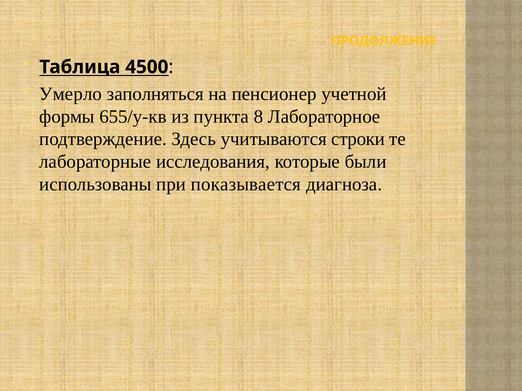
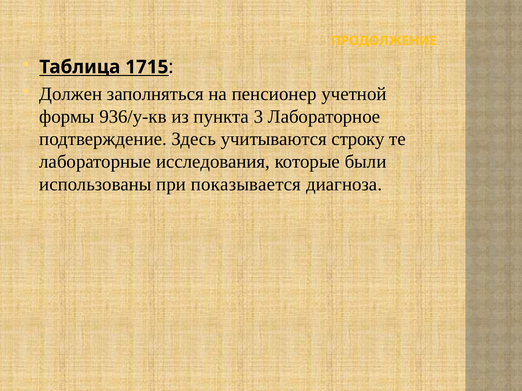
4500: 4500 -> 1715 (147, 67)
Умерло: Умерло -> Должен (71, 94)
655/у-кв: 655/у-кв -> 936/у-кв (133, 117)
8: 8 -> 3 (258, 117)
строки: строки -> строку (358, 139)
